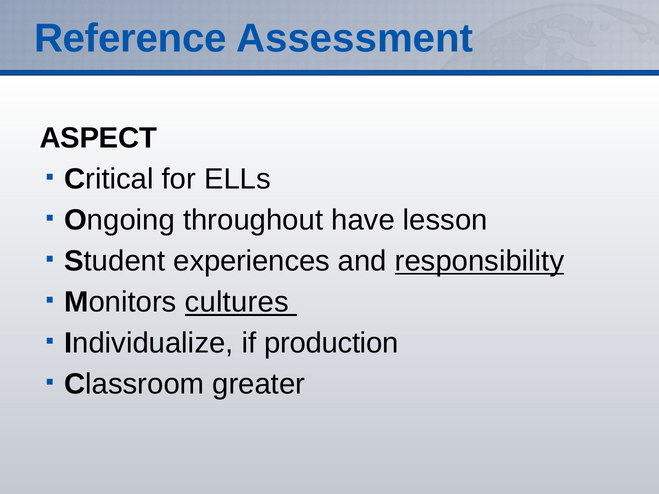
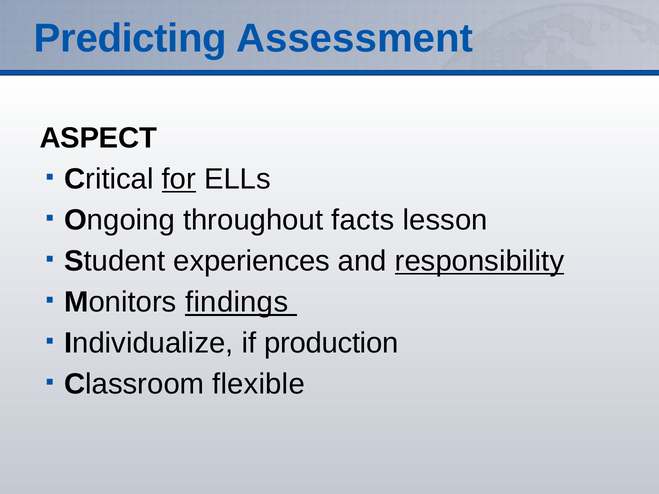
Reference: Reference -> Predicting (130, 38)
for underline: none -> present (179, 179)
have: have -> facts (363, 220)
cultures: cultures -> findings (237, 302)
greater: greater -> flexible (259, 384)
